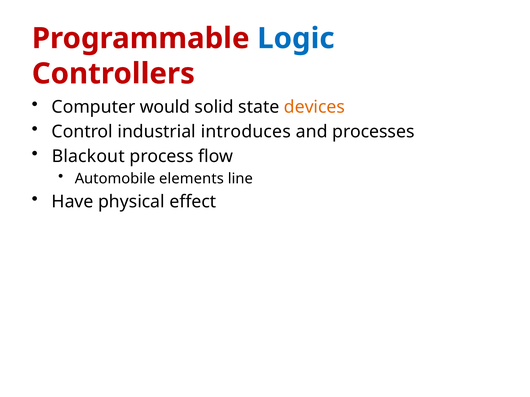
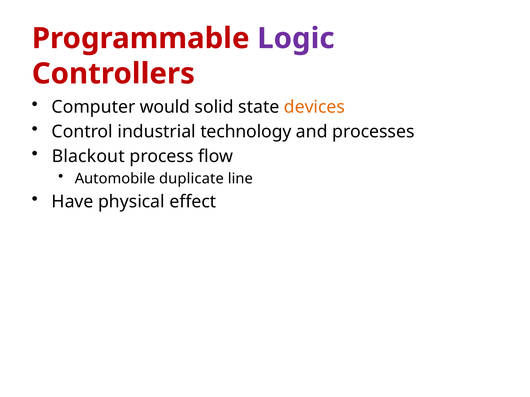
Logic colour: blue -> purple (296, 38)
introduces: introduces -> technology (246, 132)
elements: elements -> duplicate (191, 179)
